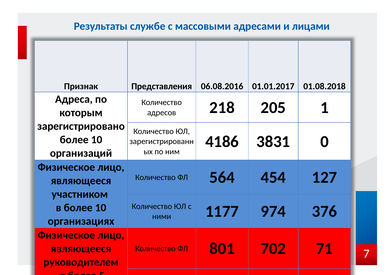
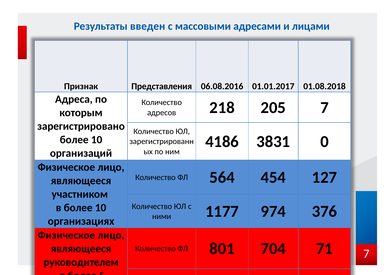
службе: службе -> введен (148, 26)
205 1: 1 -> 7 (325, 107)
702: 702 -> 704 (273, 248)
